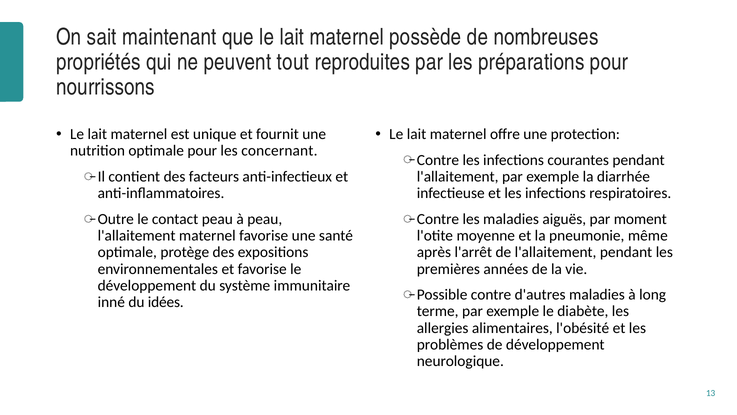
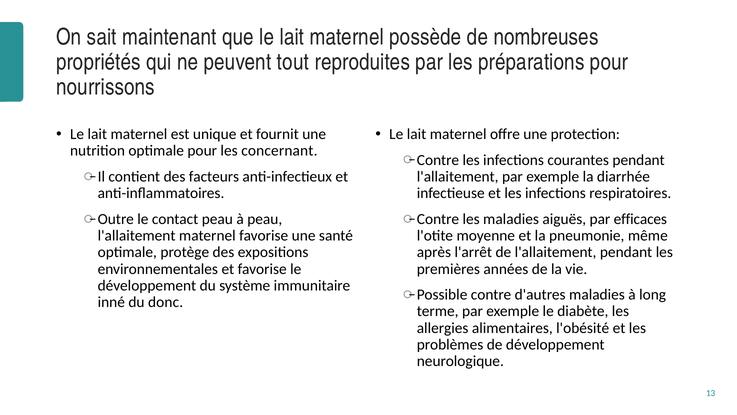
moment: moment -> efficaces (640, 219)
idées: idées -> donc (166, 302)
